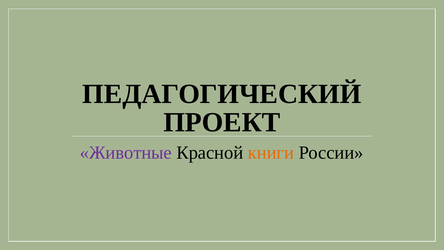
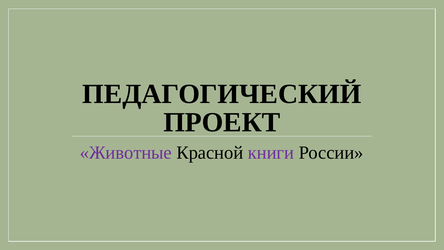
книги colour: orange -> purple (271, 152)
